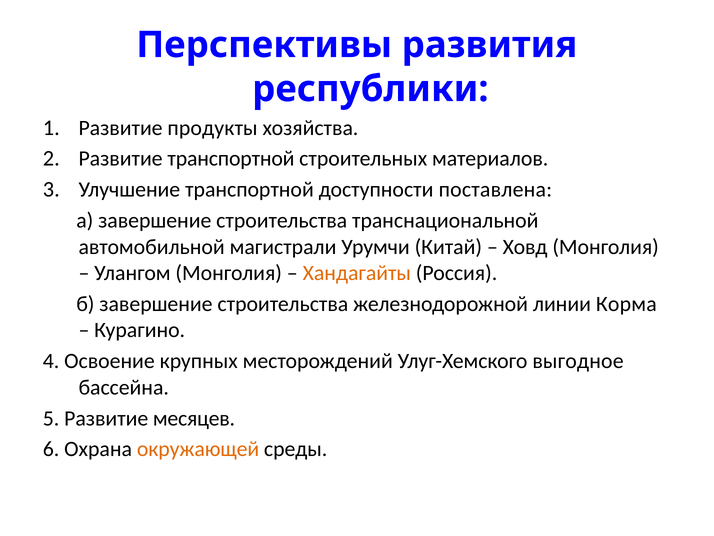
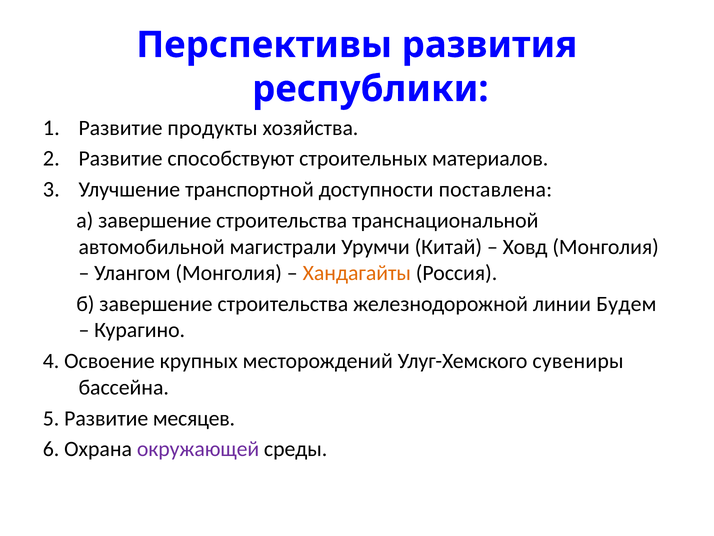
Развитие транспортной: транспортной -> способствуют (231, 159)
Корма: Корма -> Будем (626, 304)
выгодное: выгодное -> сувениры (578, 361)
окружающей colour: orange -> purple (198, 449)
